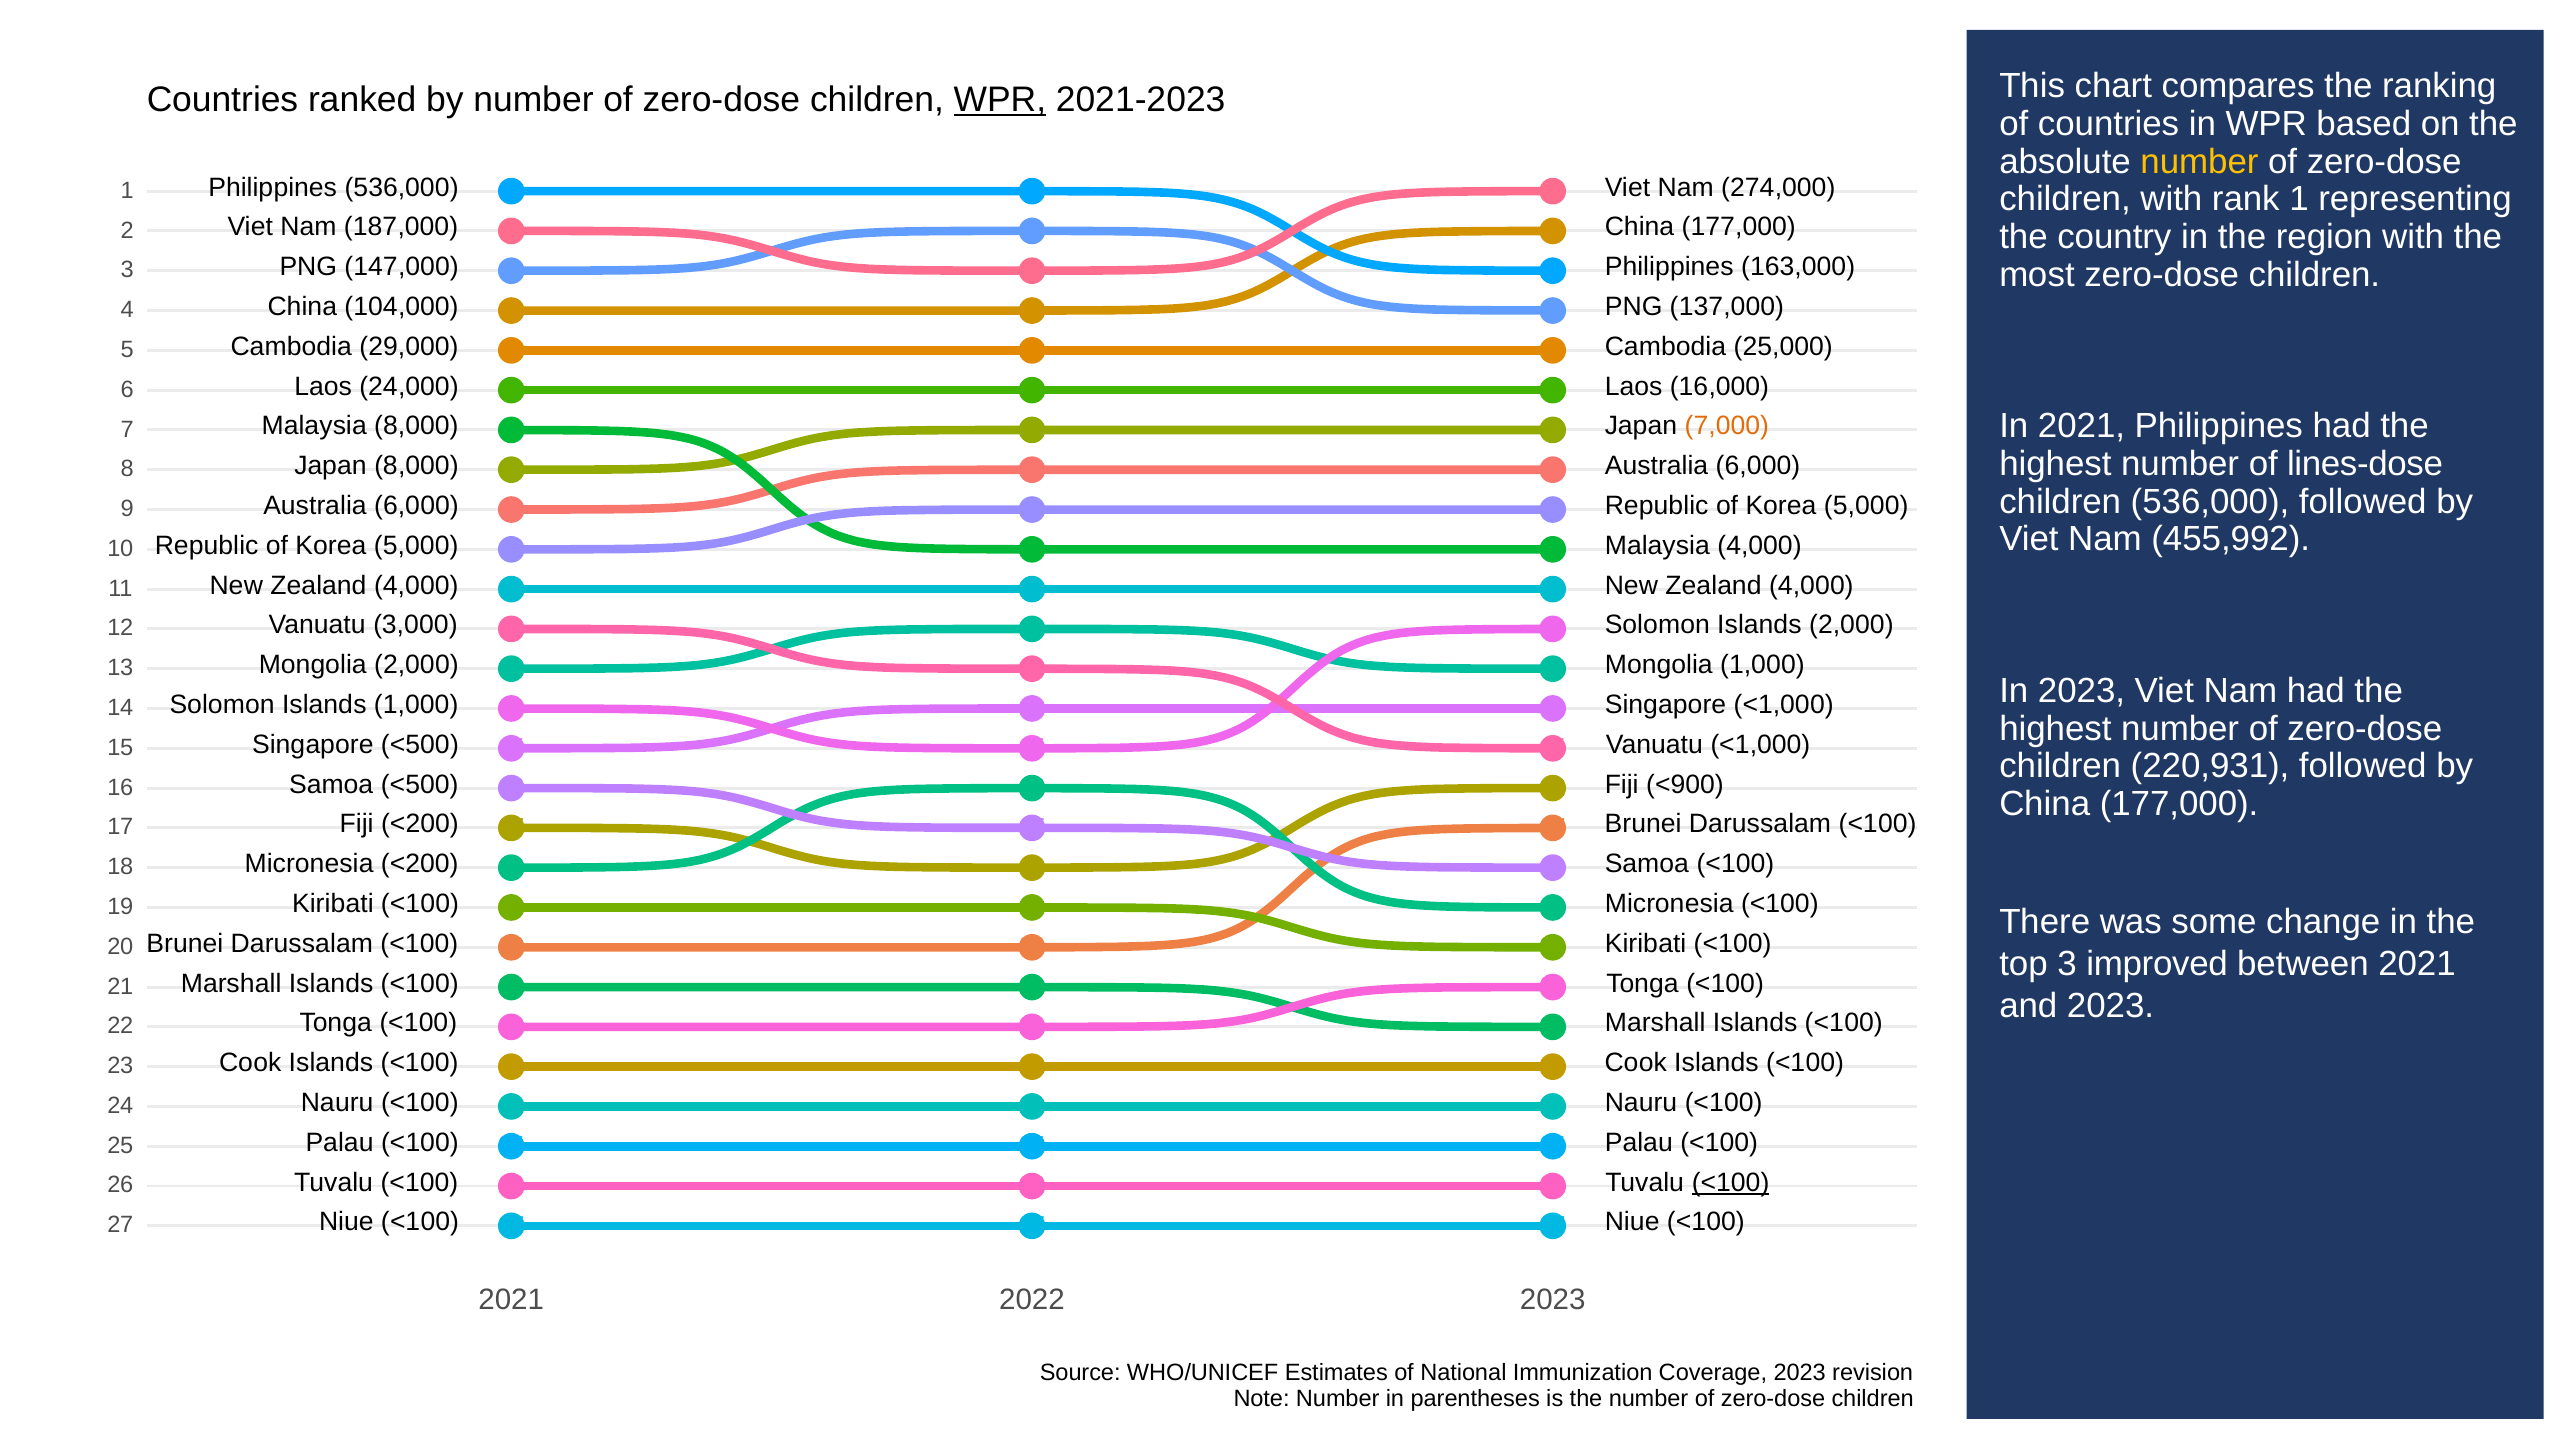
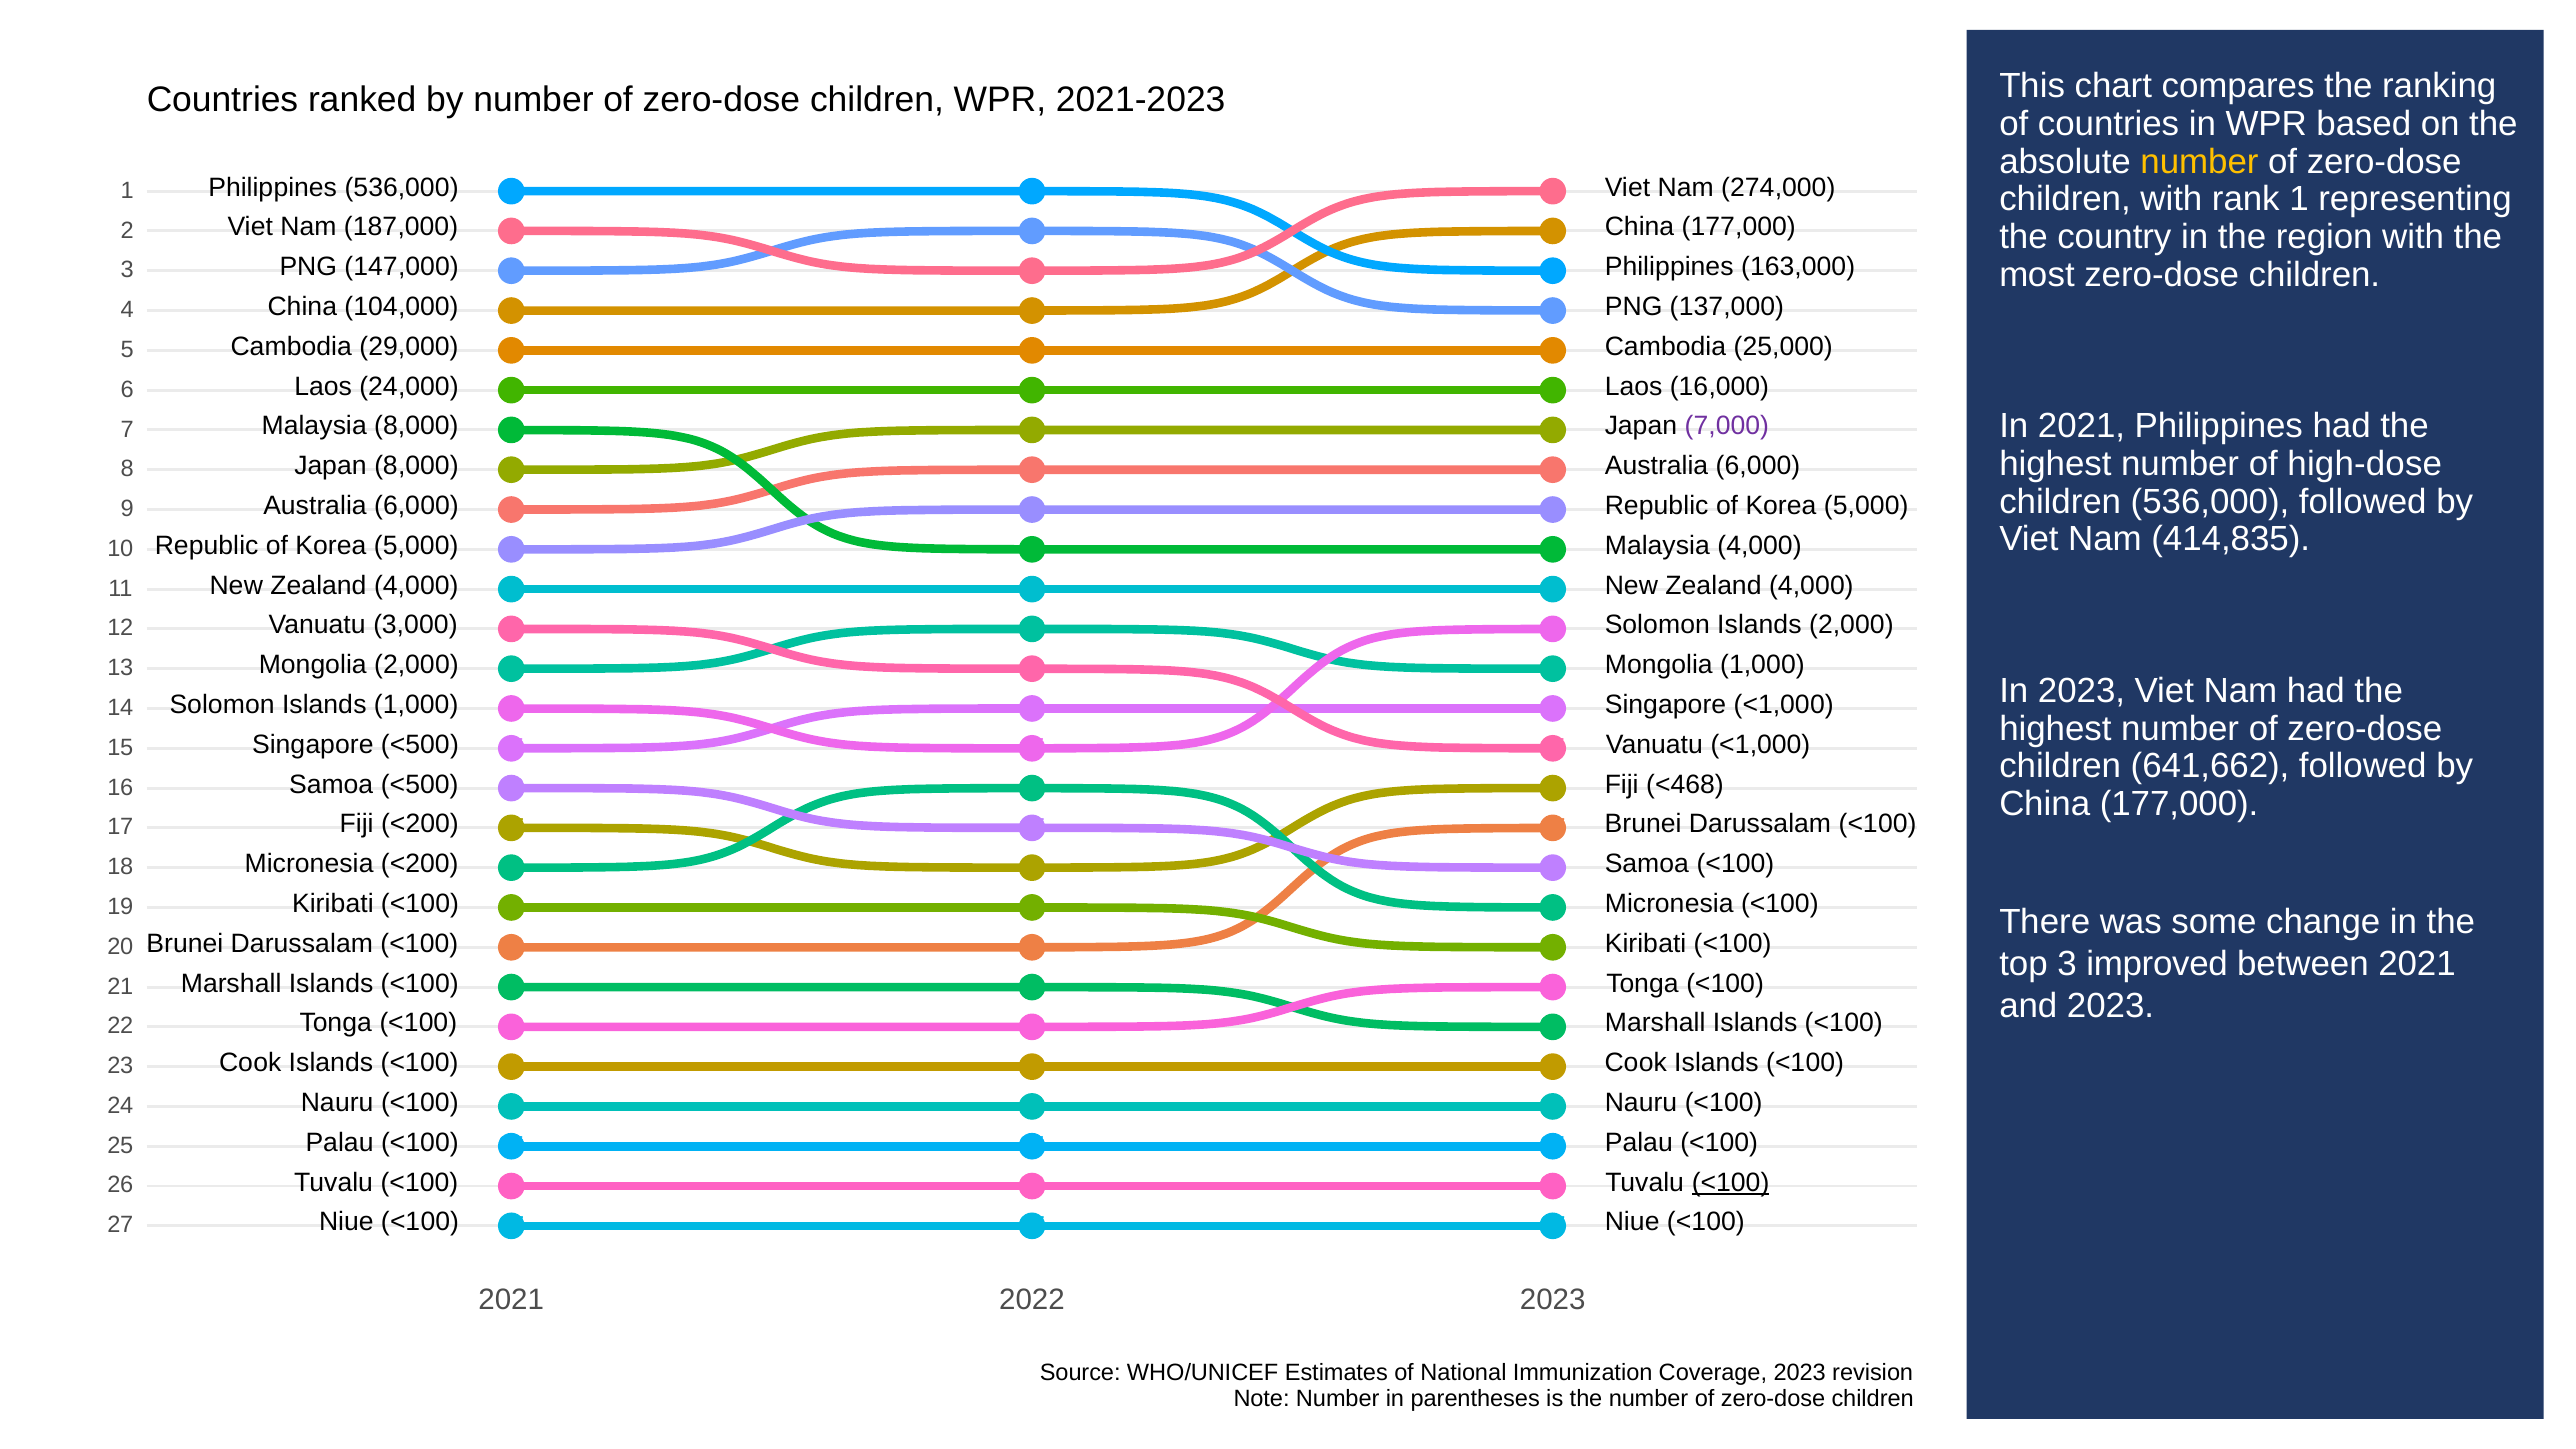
WPR underline: present -> none (1000, 100)
7,000 colour: orange -> purple (1727, 426)
lines-dose: lines-dose -> high-dose (2365, 464)
455,992: 455,992 -> 414,835 (2231, 539)
220,931: 220,931 -> 641,662 (2210, 766)
<900: <900 -> <468 (1685, 784)
